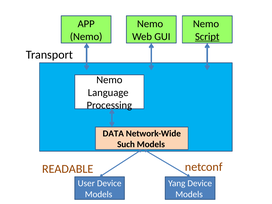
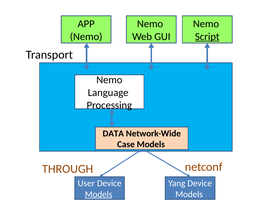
Such: Such -> Case (126, 144)
READABLE: READABLE -> THROUGH (68, 169)
Models underline: none -> present (99, 194)
